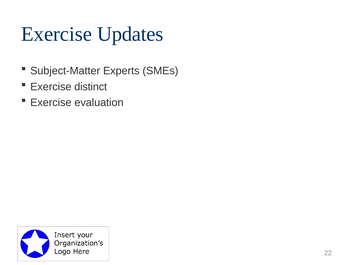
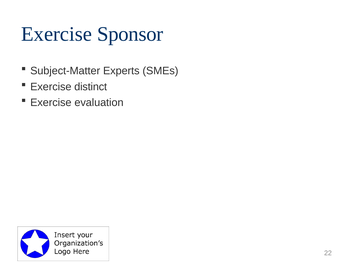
Updates: Updates -> Sponsor (130, 34)
